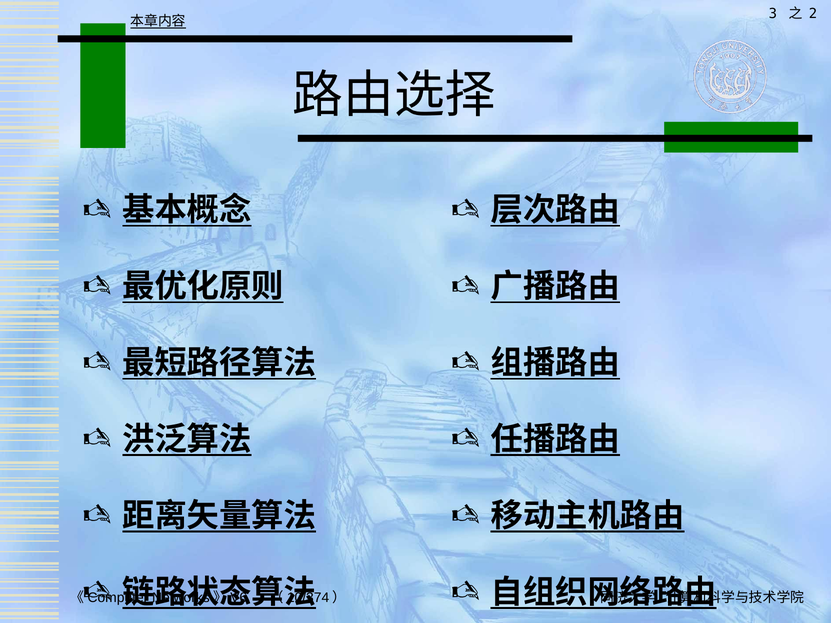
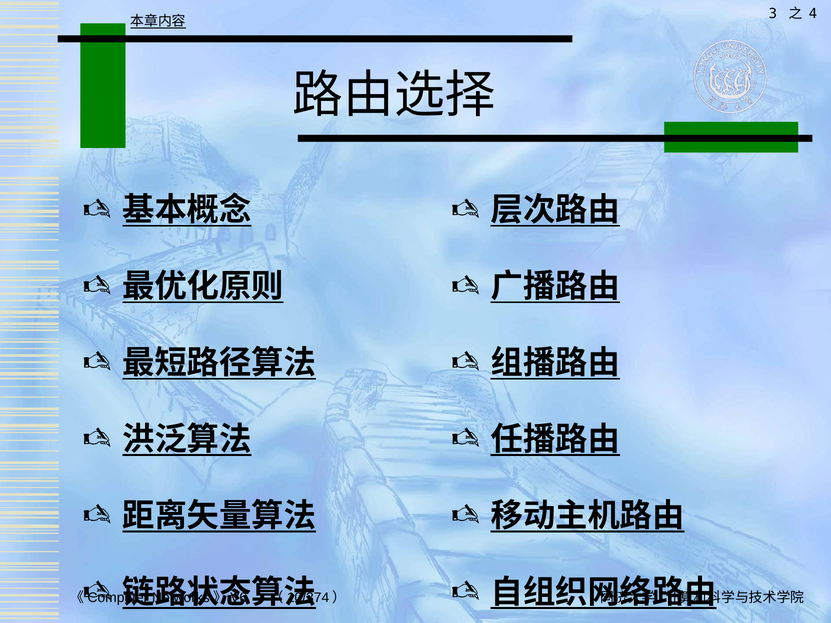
2: 2 -> 4 (813, 13)
